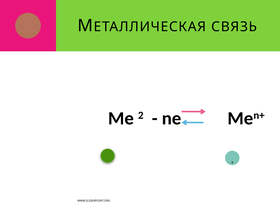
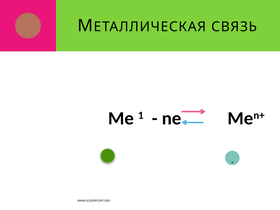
2: 2 -> 1 (141, 115)
